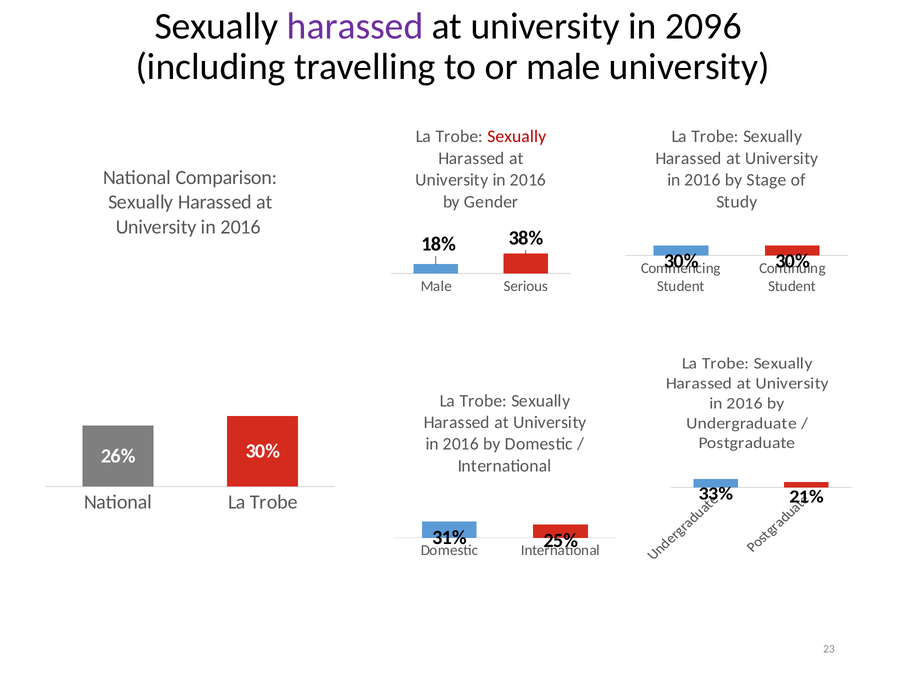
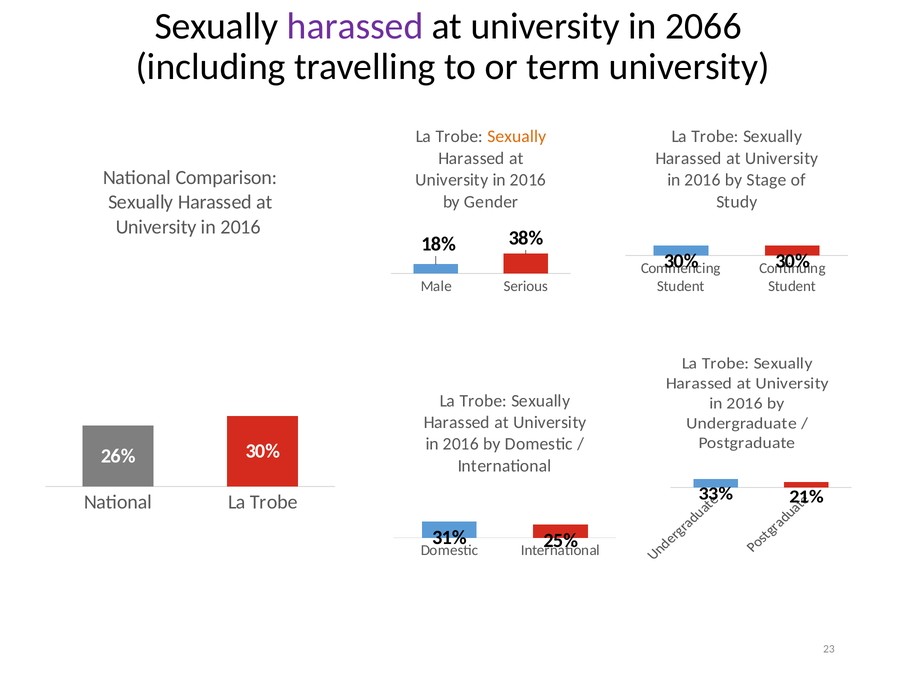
2096: 2096 -> 2066 (703, 26)
or male: male -> term (563, 67)
Sexually colour: red -> orange (517, 136)
